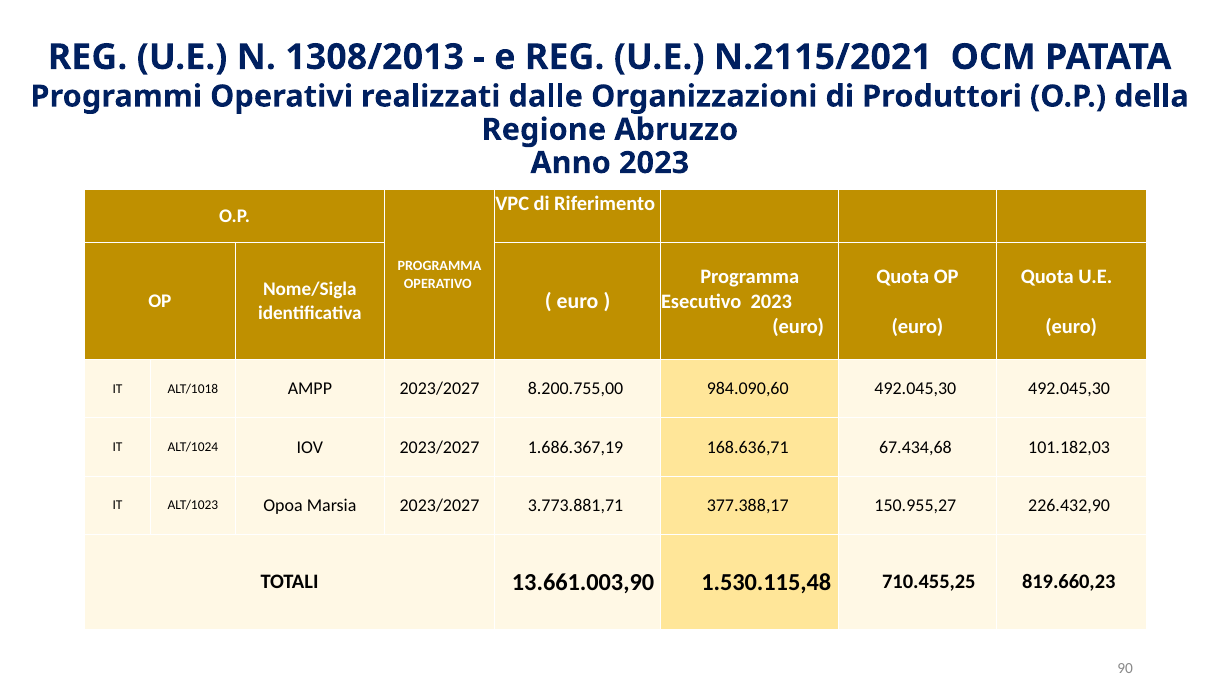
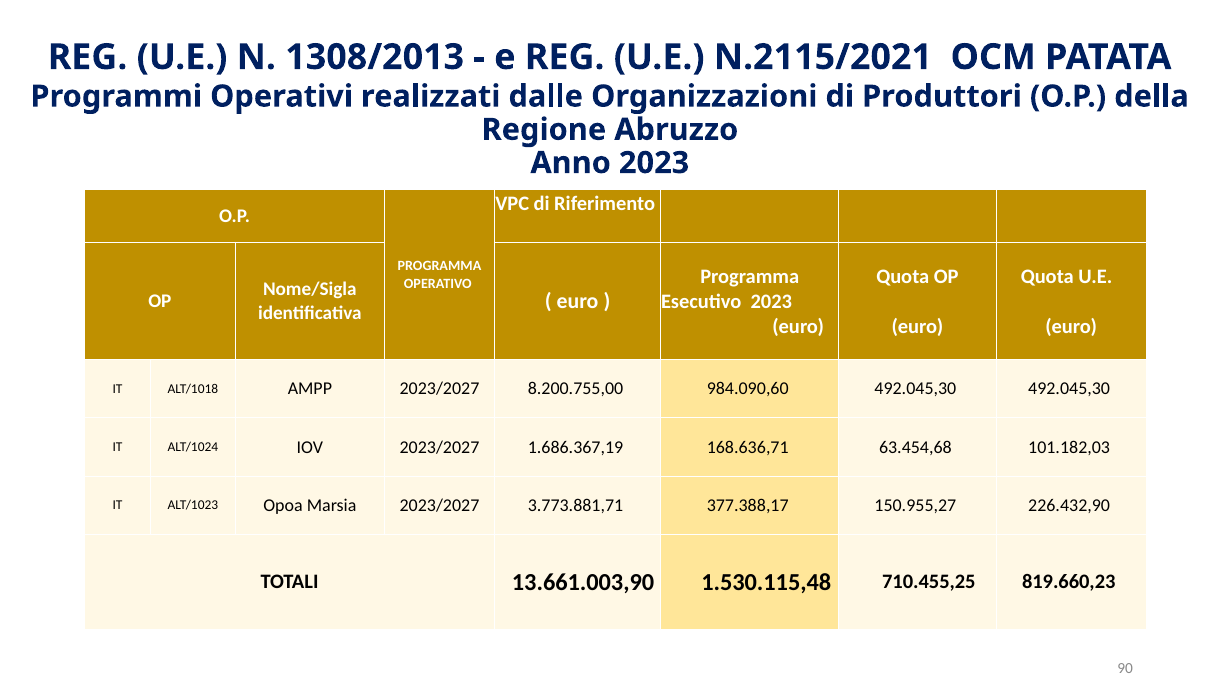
67.434,68: 67.434,68 -> 63.454,68 (915, 447)
